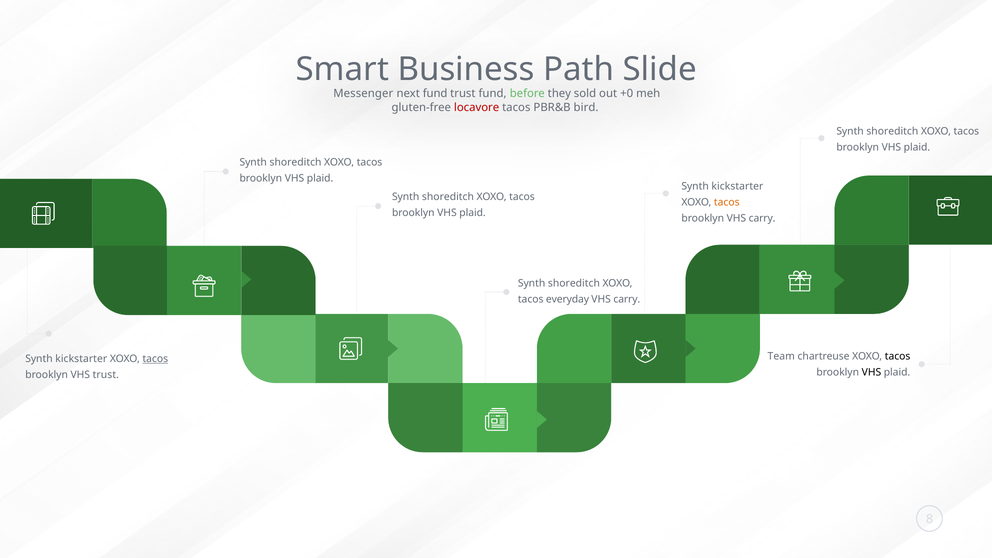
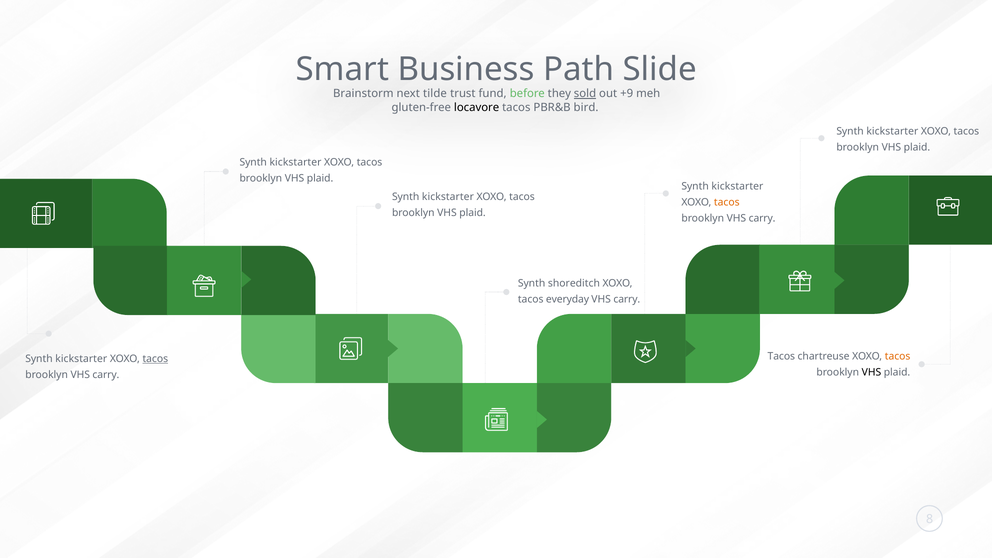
Messenger: Messenger -> Brainstorm (363, 94)
next fund: fund -> tilde (435, 94)
sold underline: none -> present (585, 94)
+0: +0 -> +9 (627, 94)
locavore colour: red -> black (477, 107)
shoreditch: shoreditch -> kickstarter (892, 131)
shoreditch: shoreditch -> kickstarter (295, 162)
shoreditch: shoreditch -> kickstarter (448, 197)
Team: Team -> Tacos (781, 356)
tacos colour: black -> orange (898, 356)
trust: trust -> carry (106, 375)
